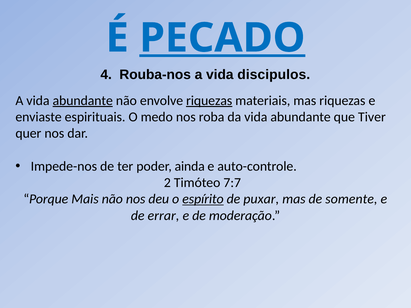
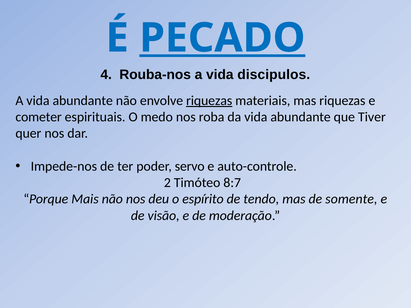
abundante underline: present -> none (83, 101)
enviaste: enviaste -> cometer (39, 117)
ainda: ainda -> servo (190, 166)
7:7: 7:7 -> 8:7 (232, 183)
espírito underline: present -> none (203, 199)
puxar: puxar -> tendo (261, 199)
errar: errar -> visão (164, 216)
